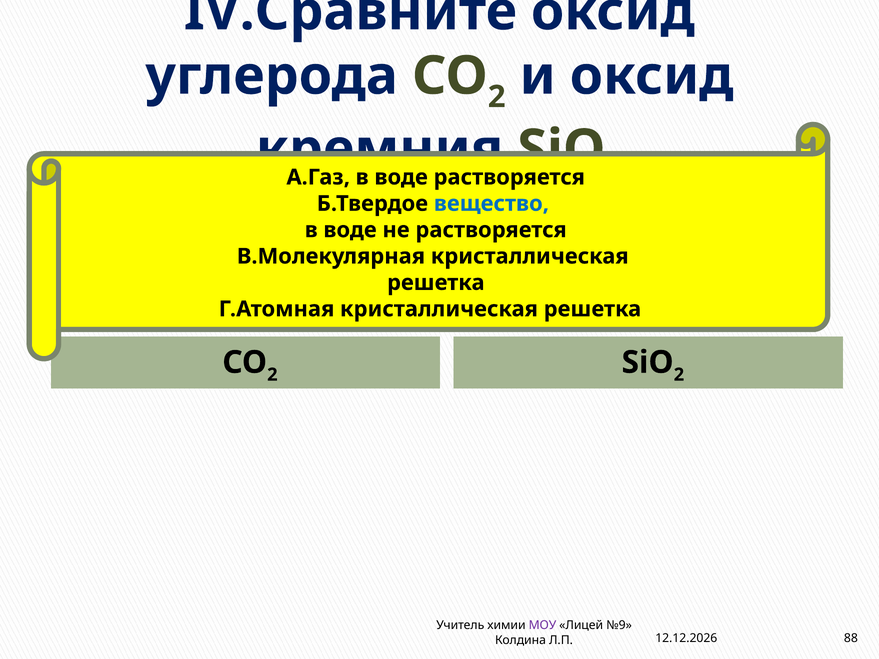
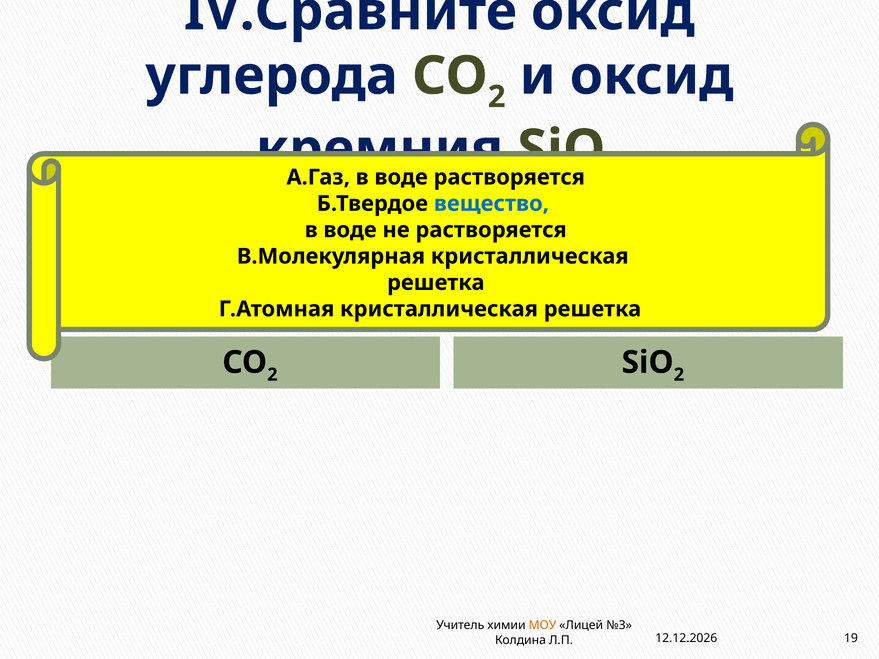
МОУ colour: purple -> orange (542, 626)
№9: №9 -> №3 (619, 626)
88: 88 -> 19 (851, 638)
